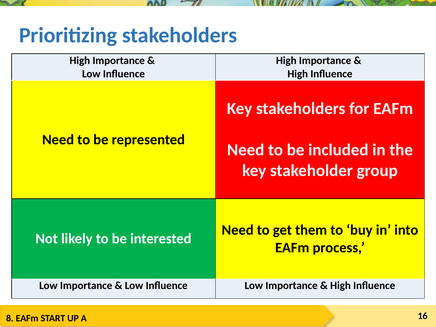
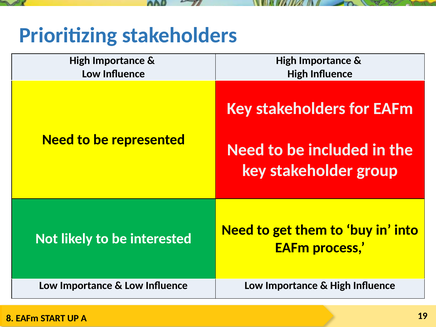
16: 16 -> 19 (423, 316)
